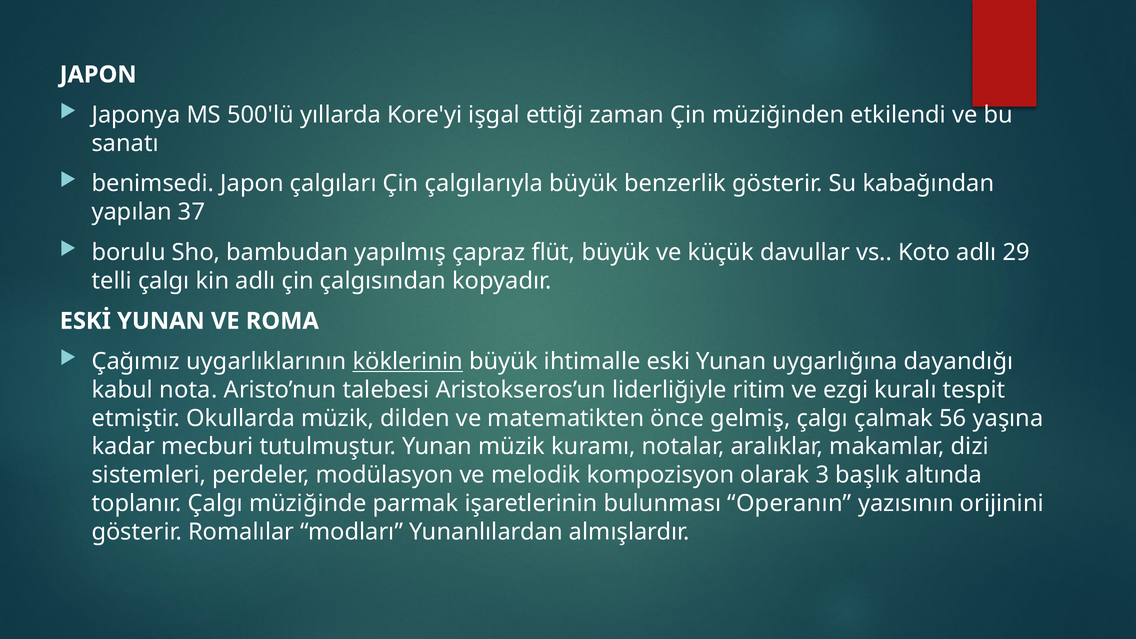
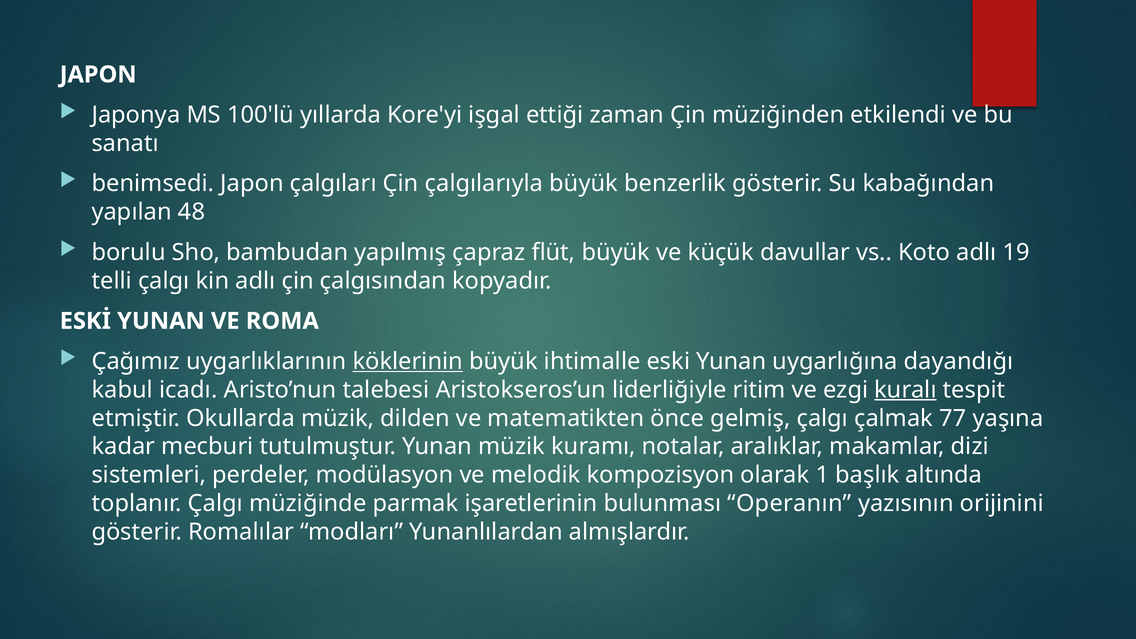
500'lü: 500'lü -> 100'lü (261, 115)
37: 37 -> 48 (192, 212)
29: 29 -> 19 (1016, 252)
nota: nota -> icadı (188, 390)
kuralı underline: none -> present (906, 390)
56: 56 -> 77 (953, 418)
3: 3 -> 1 (822, 475)
